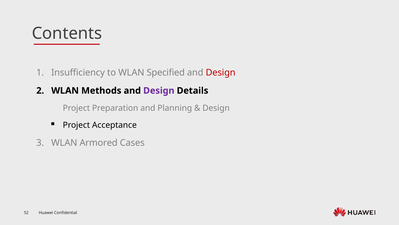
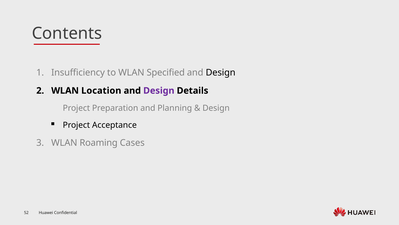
Design colour: red -> black (221, 72)
Methods: Methods -> Location (101, 90)
Armored: Armored -> Roaming (99, 142)
